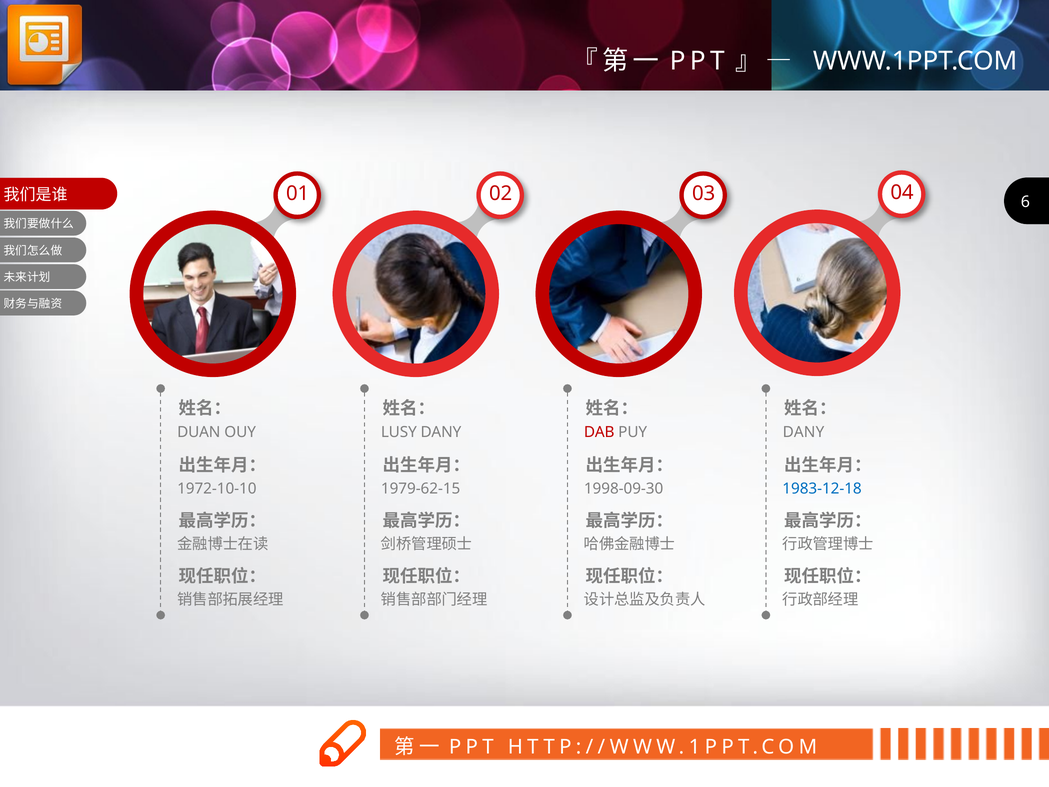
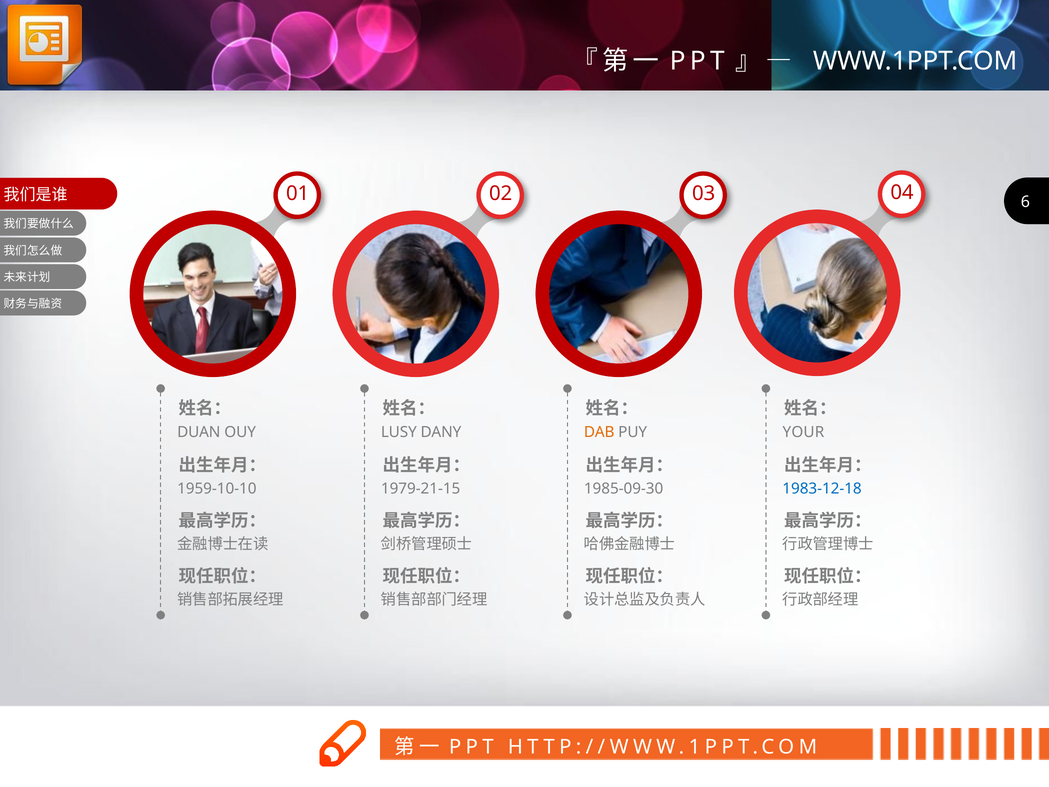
DAB colour: red -> orange (599, 432)
DANY: DANY -> YOUR (803, 432)
1972-10-10: 1972-10-10 -> 1959-10-10 (217, 488)
1979-62-15: 1979-62-15 -> 1979-21-15 (421, 488)
1998-09-30: 1998-09-30 -> 1985-09-30 (624, 488)
